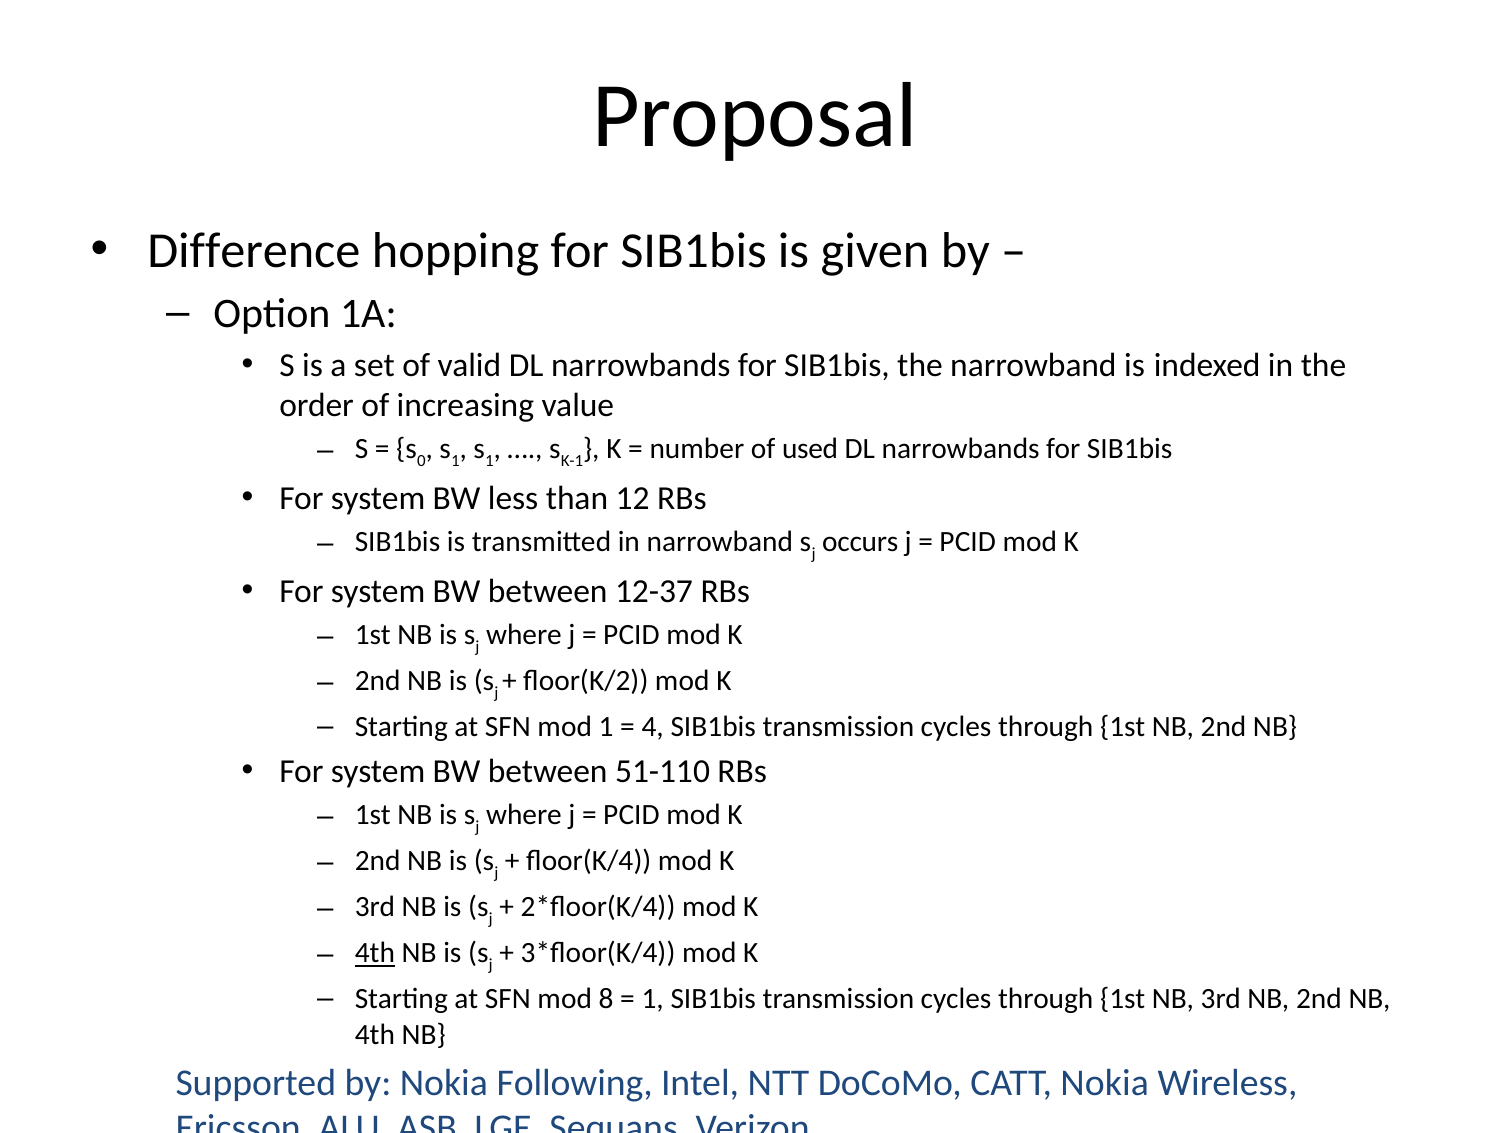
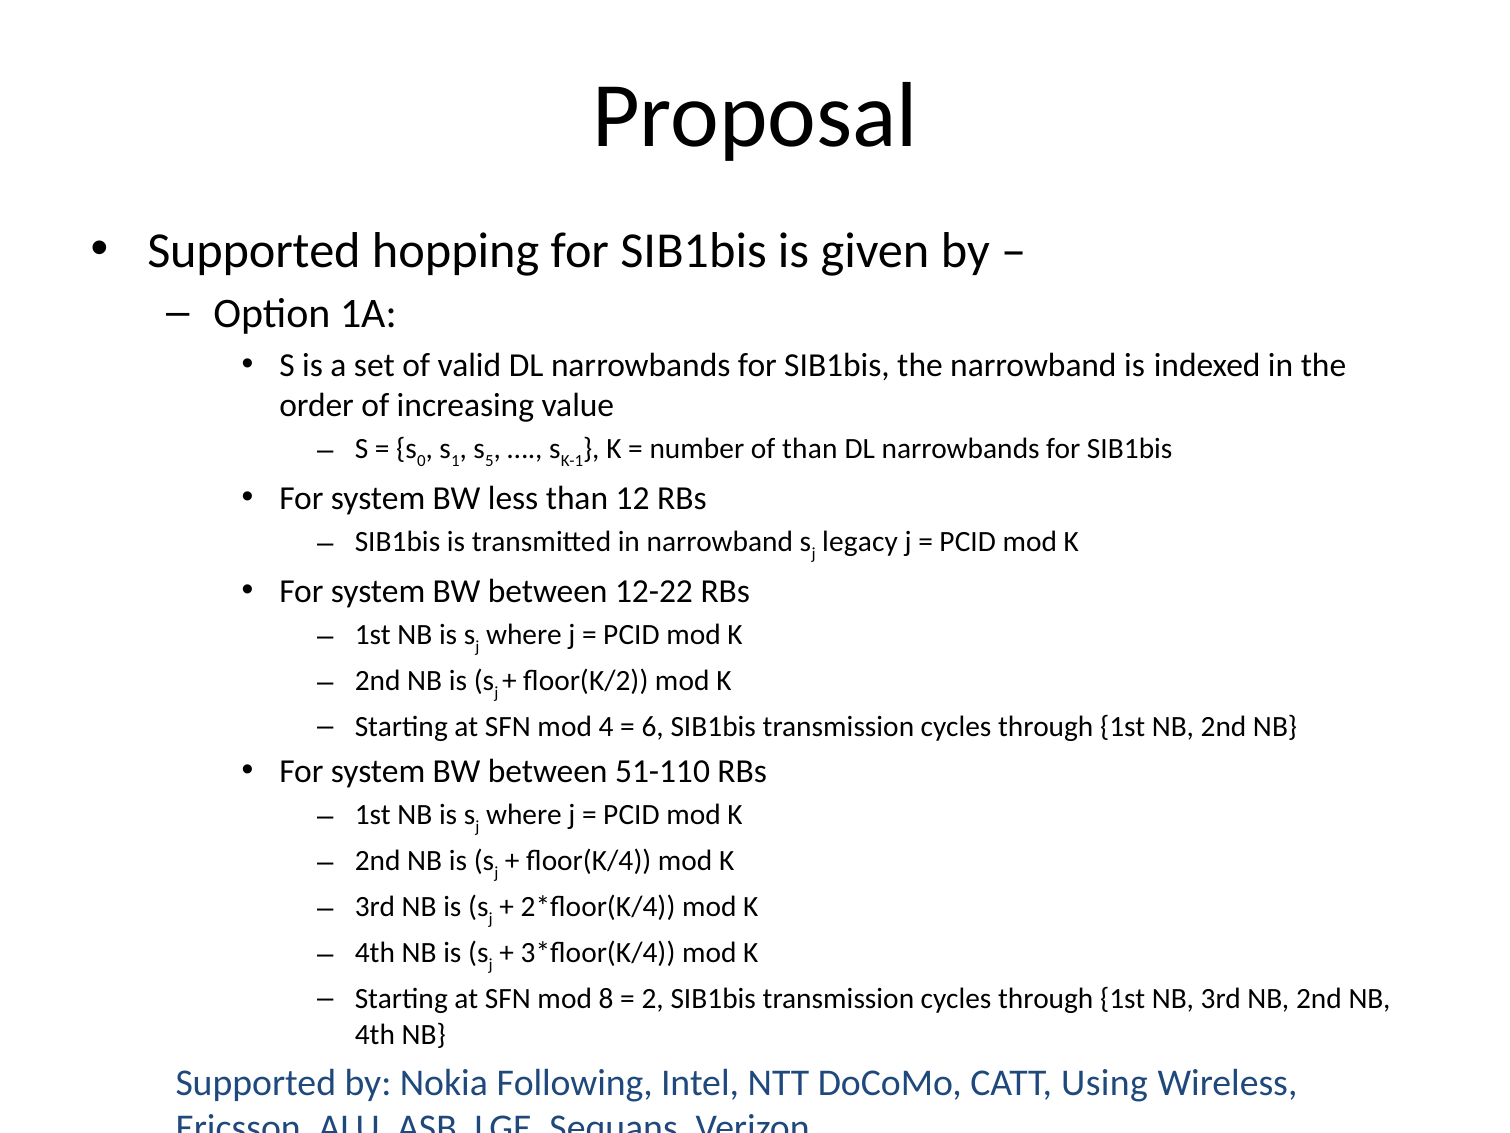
Difference: Difference -> Supported (254, 251)
1: 1 -> 5 (489, 460)
of used: used -> than (810, 449)
occurs: occurs -> legacy (860, 542)
12-37: 12-37 -> 12-22 (654, 591)
mod 1: 1 -> 4 (606, 727)
4: 4 -> 6 (653, 727)
4th underline: present -> none (375, 953)
1: 1 -> 2 (653, 999)
CATT Nokia: Nokia -> Using (1105, 1082)
